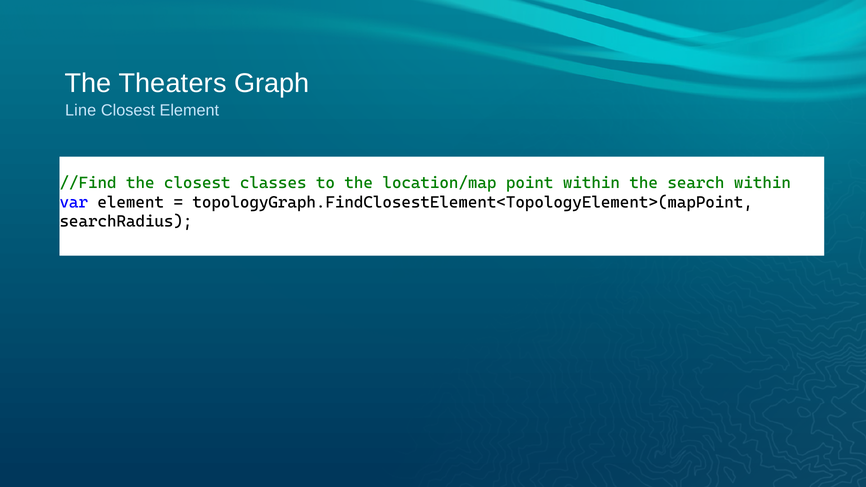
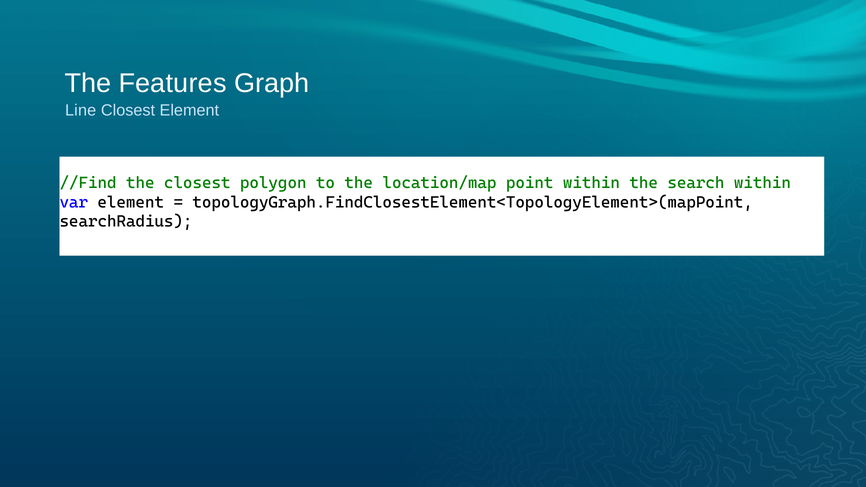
Theaters: Theaters -> Features (173, 83)
classes: classes -> polygon (273, 183)
